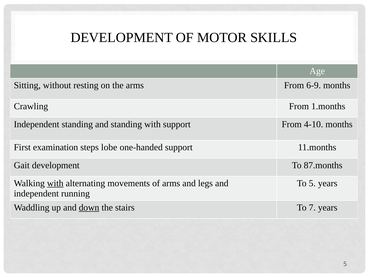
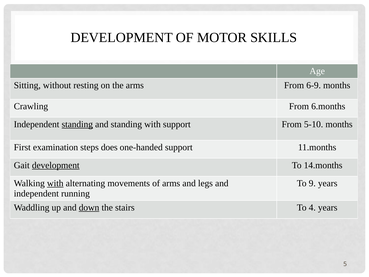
1.months: 1.months -> 6.months (328, 106)
standing underline: none -> present (77, 124)
4-10: 4-10 -> 5-10 (314, 124)
lobe: lobe -> does (109, 147)
development underline: none -> present (56, 165)
87.months: 87.months -> 14.months (323, 165)
To 5: 5 -> 9 (312, 183)
7: 7 -> 4 (312, 207)
